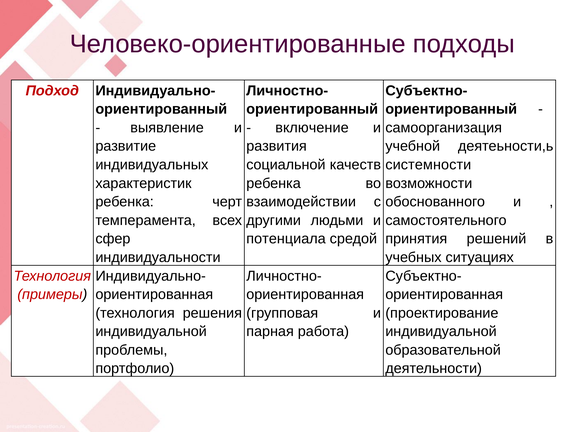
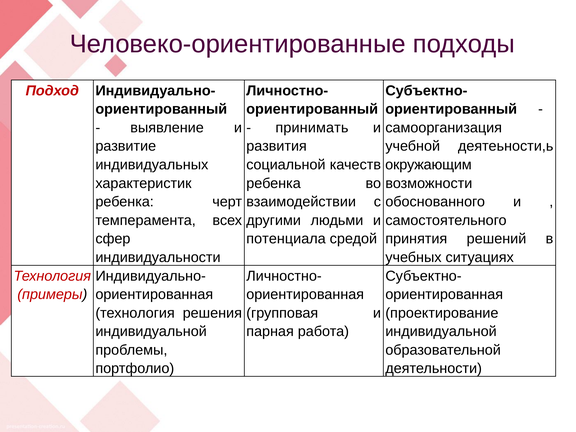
включение: включение -> принимать (312, 128)
системности: системности -> окружающим (428, 165)
